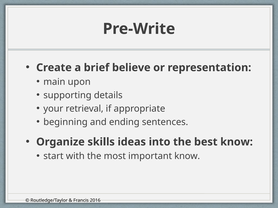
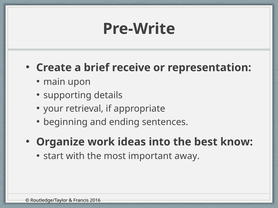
believe: believe -> receive (131, 68)
skills: skills -> work (101, 142)
important know: know -> away (187, 156)
